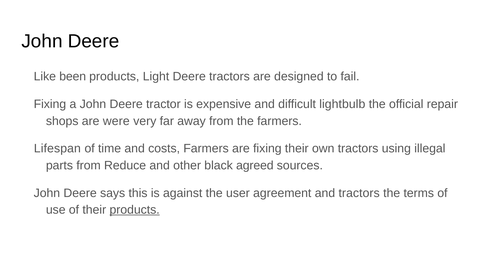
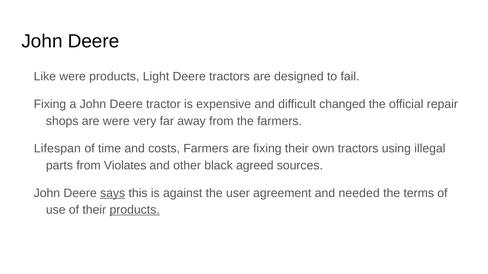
Like been: been -> were (73, 77)
lightbulb: lightbulb -> changed (342, 104)
Reduce: Reduce -> Violates (125, 166)
says underline: none -> present (113, 193)
and tractors: tractors -> needed (359, 193)
